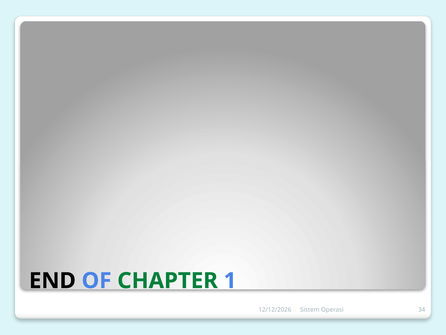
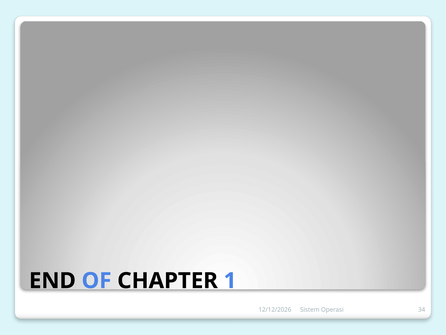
CHAPTER colour: green -> black (168, 280)
